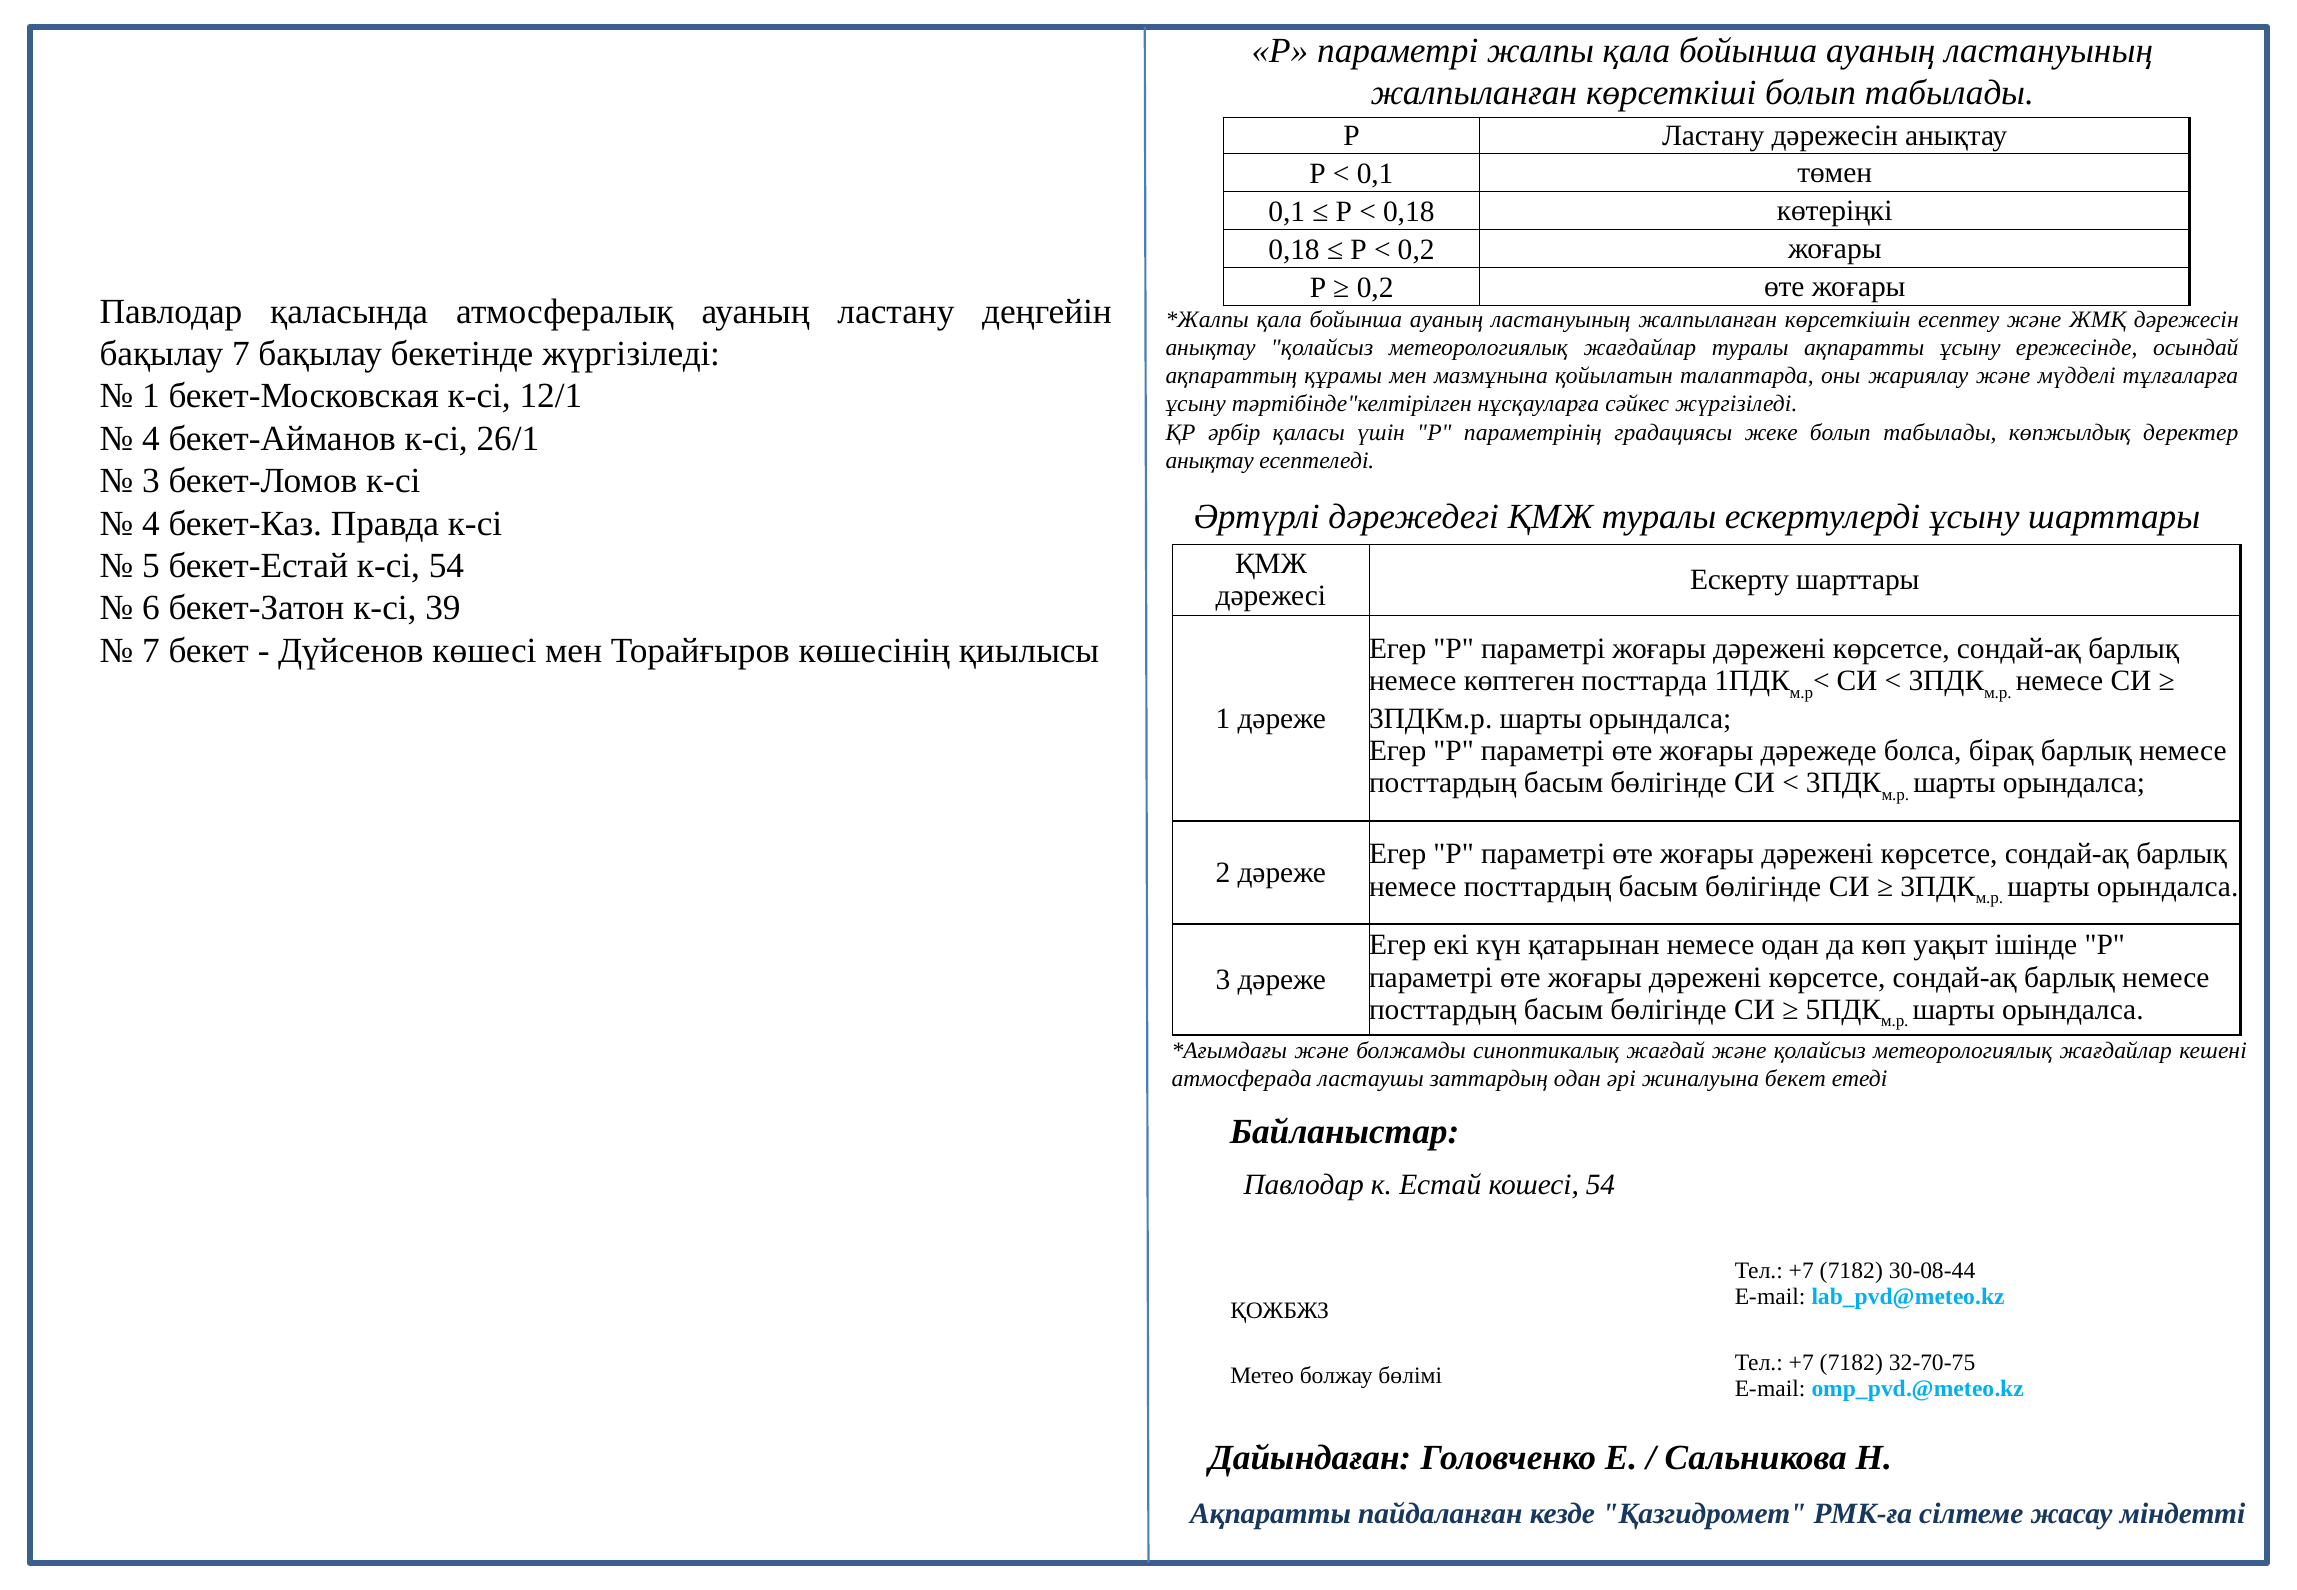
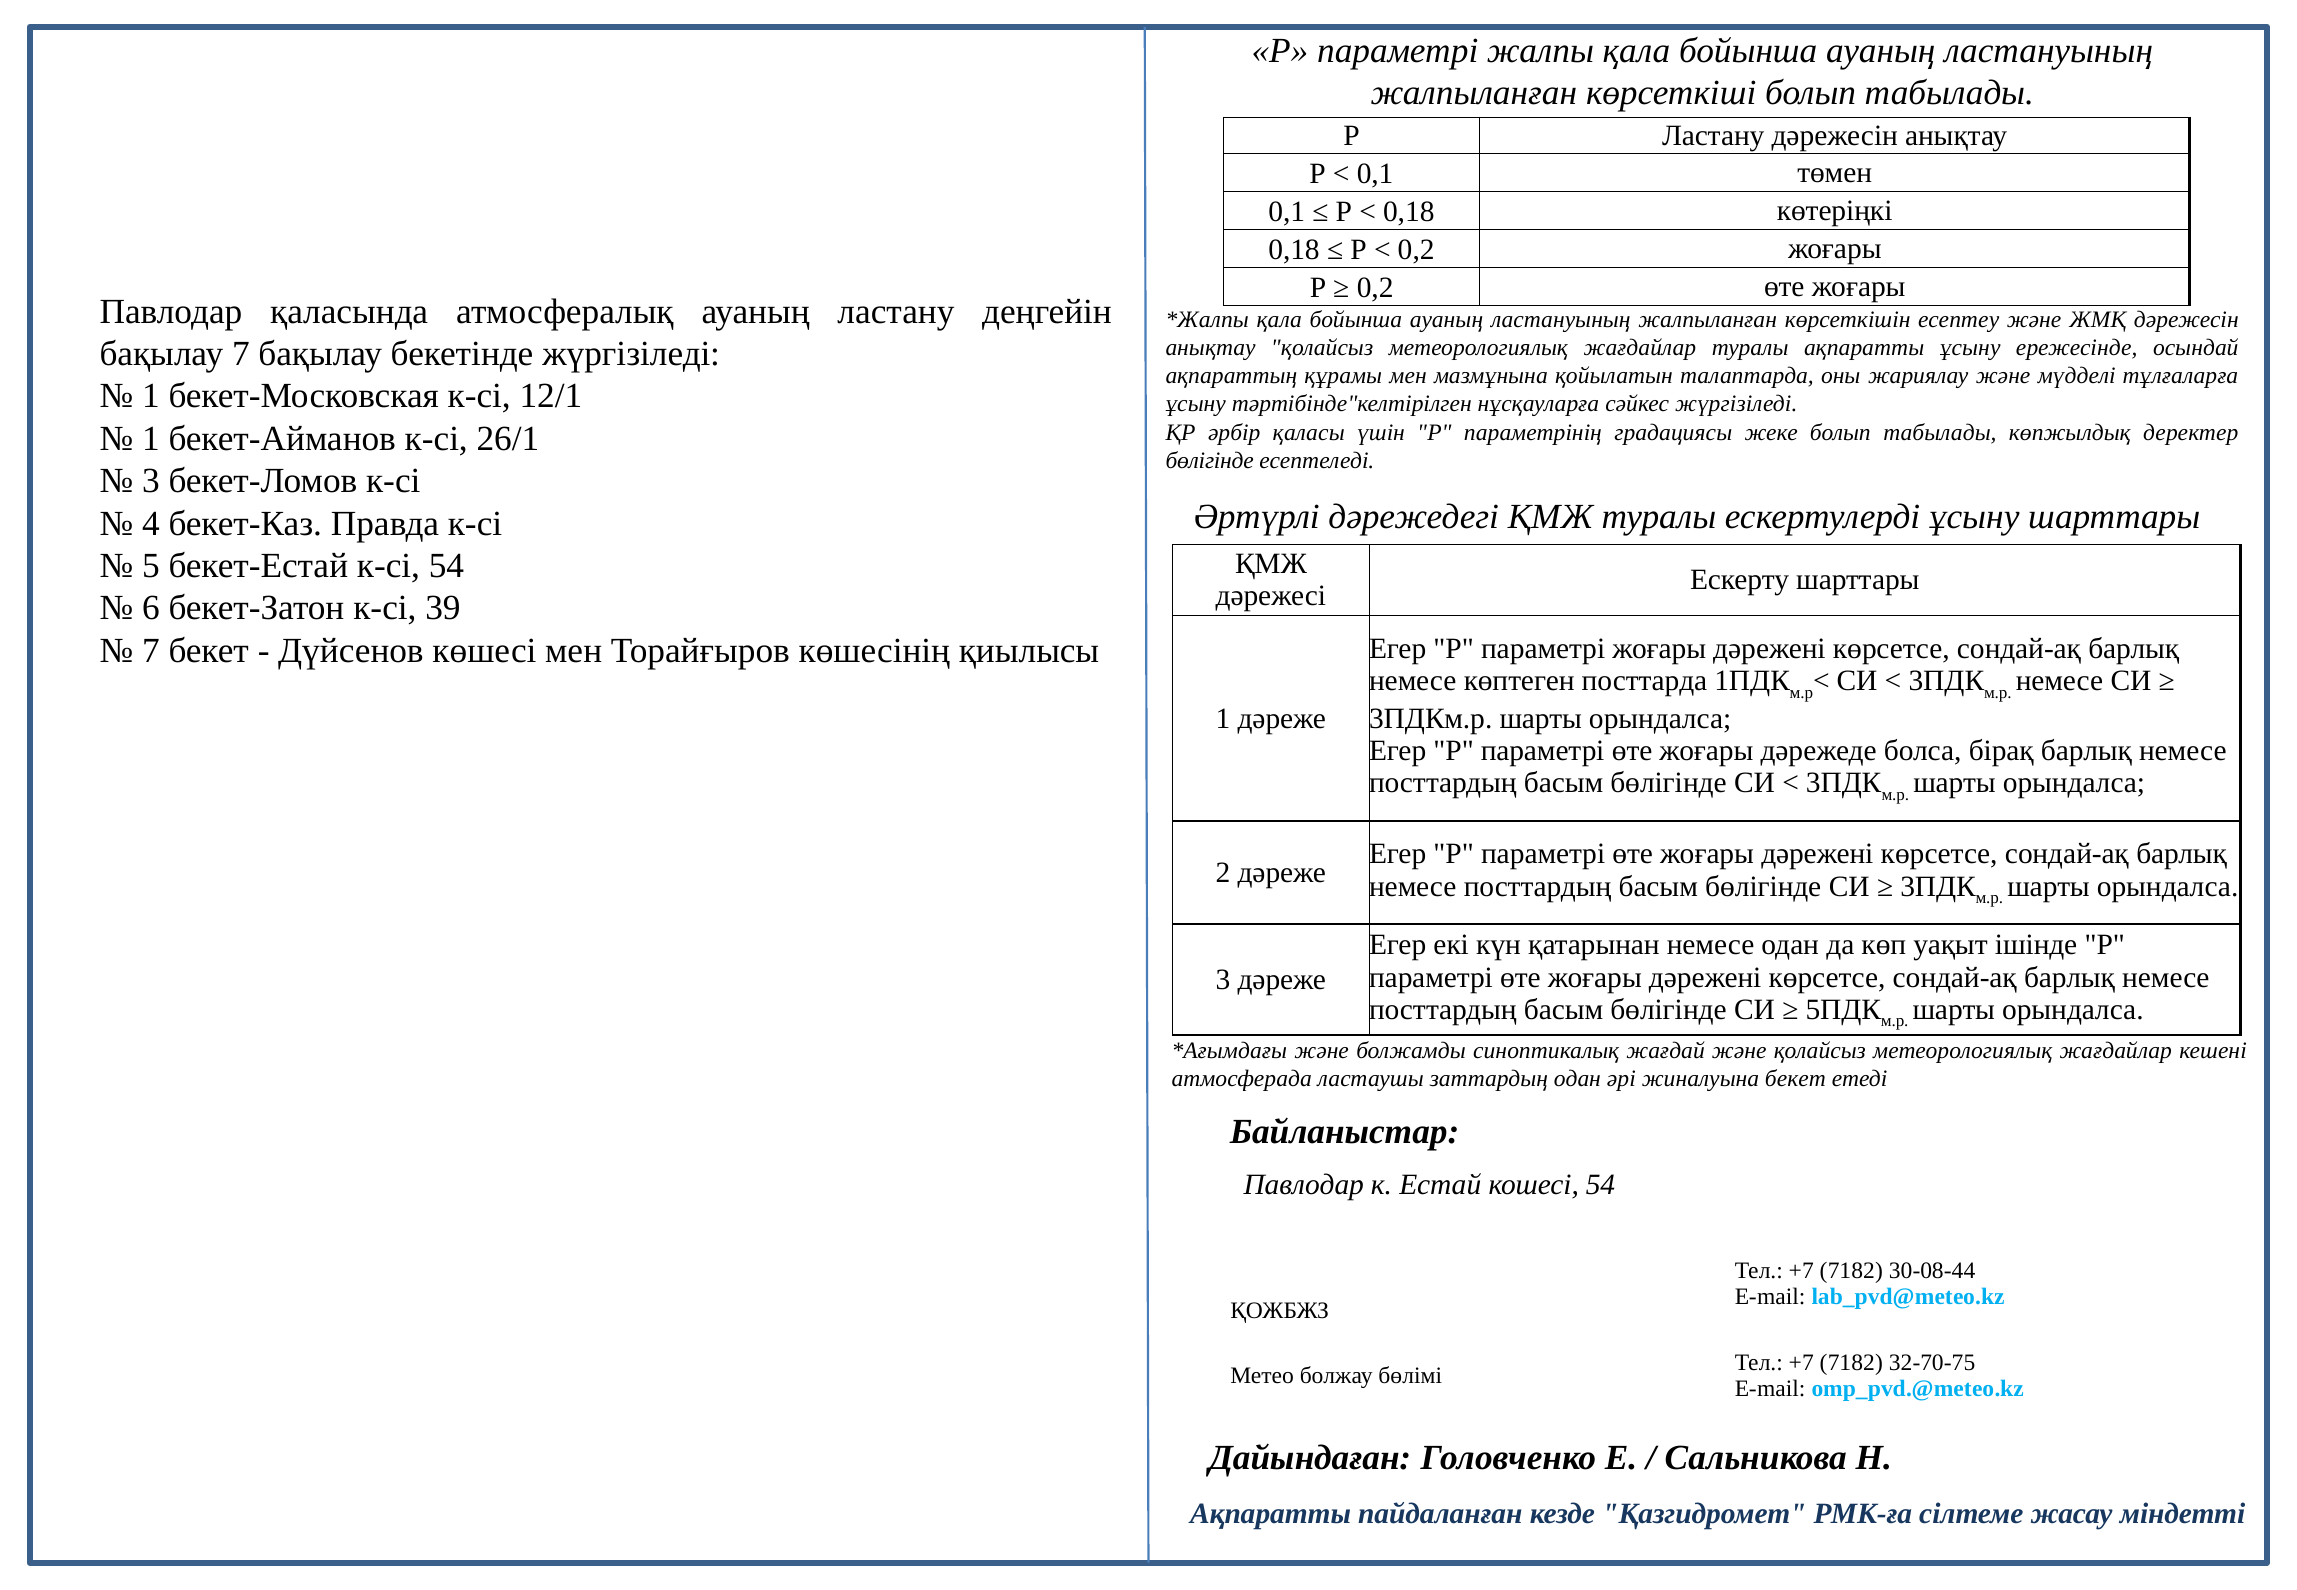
4: 4 -> 1 (151, 439)
анықтау: анықтау -> бөлігінде (1210, 461)
